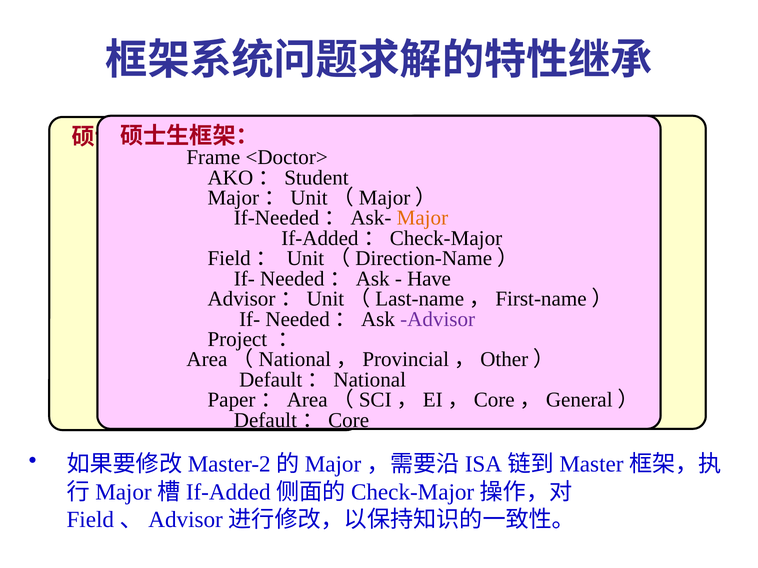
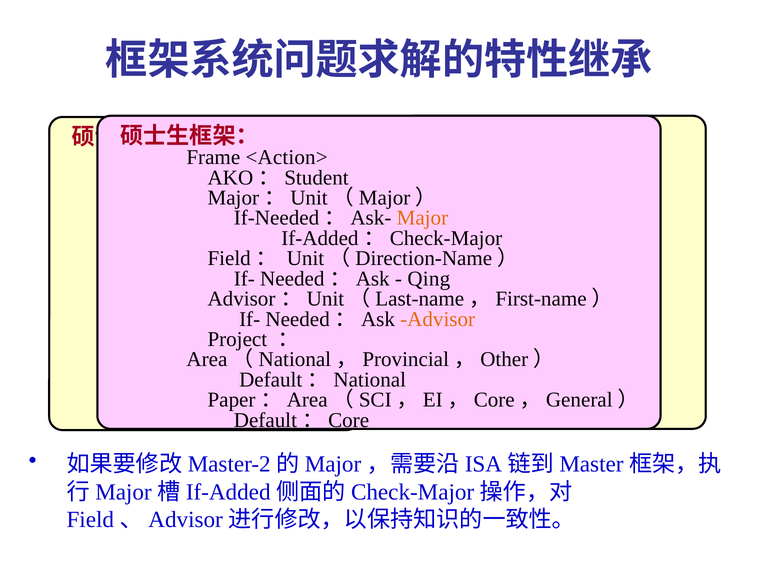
<Doctor>: <Doctor> -> <Action> (287, 157)
Have: Have -> Qing (429, 279)
Advisor colour: purple -> orange (438, 319)
